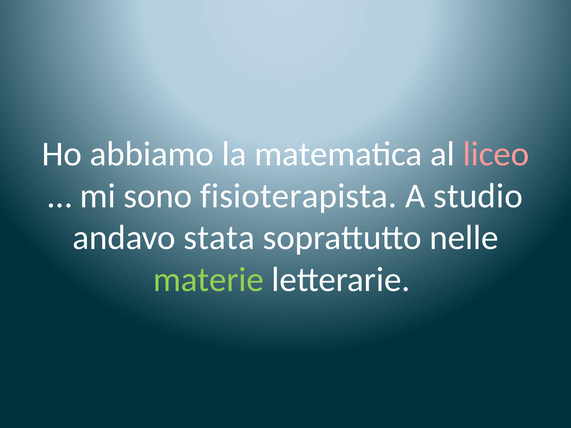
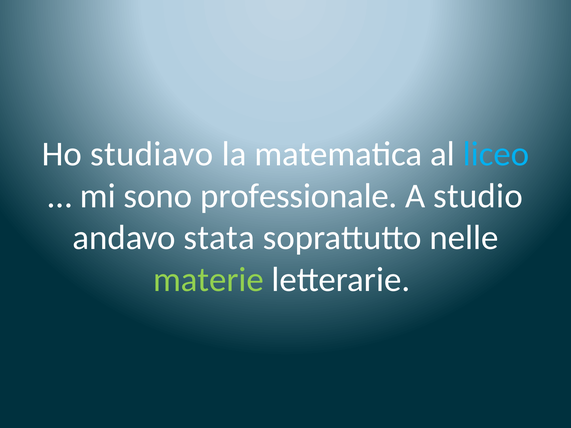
abbiamo: abbiamo -> studiavo (152, 154)
liceo colour: pink -> light blue (496, 154)
fisioterapista: fisioterapista -> professionale (299, 196)
